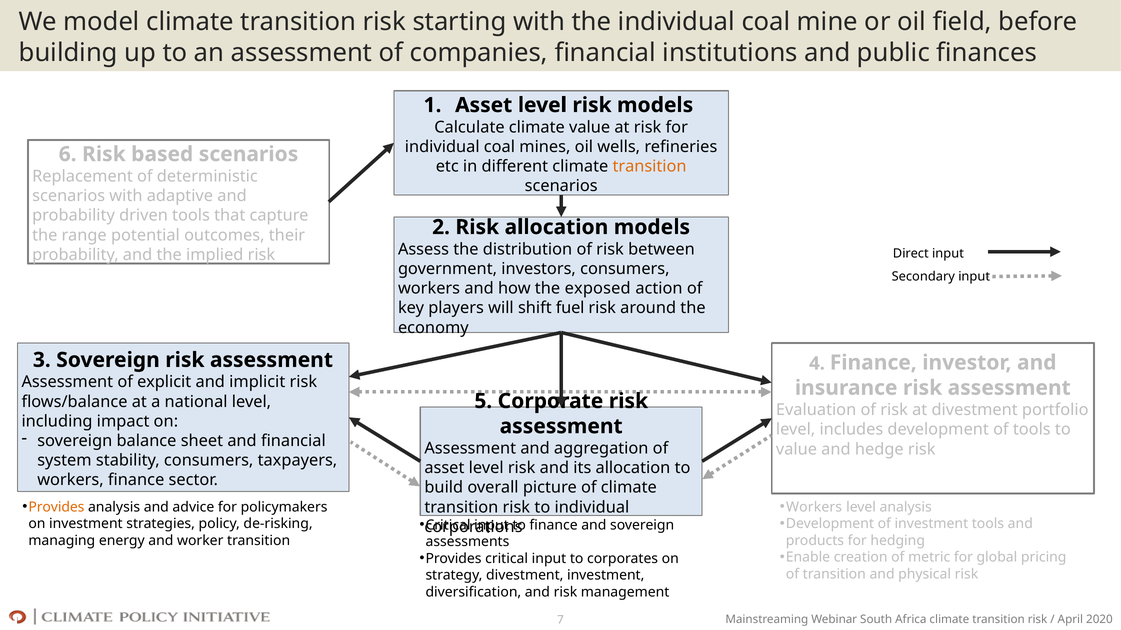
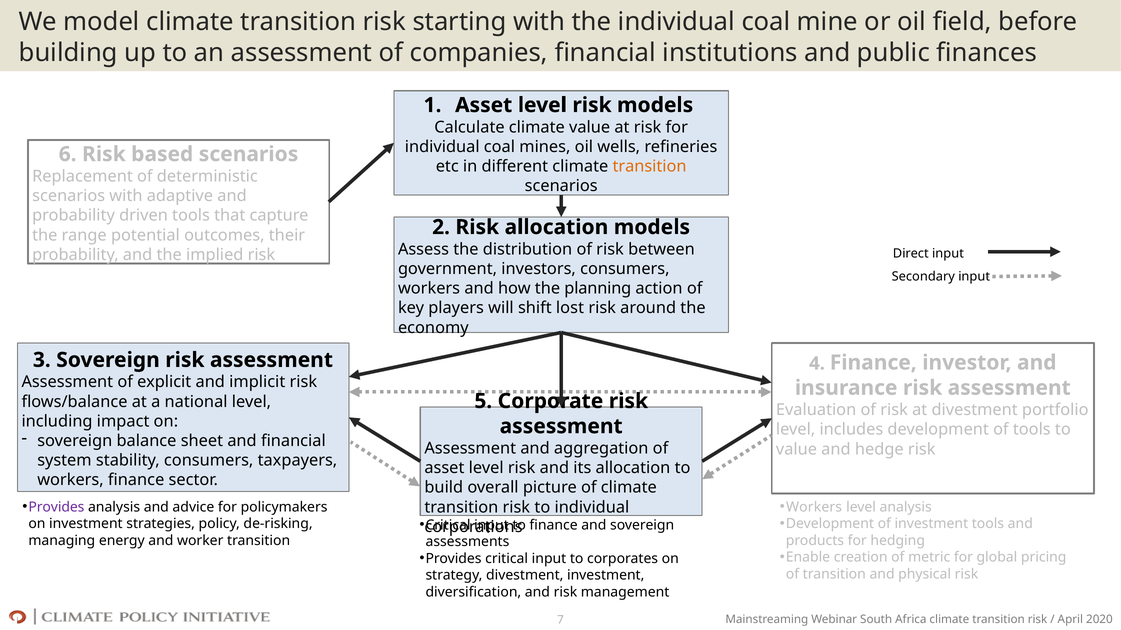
exposed: exposed -> planning (598, 289)
fuel: fuel -> lost (570, 308)
Provides colour: orange -> purple (56, 507)
